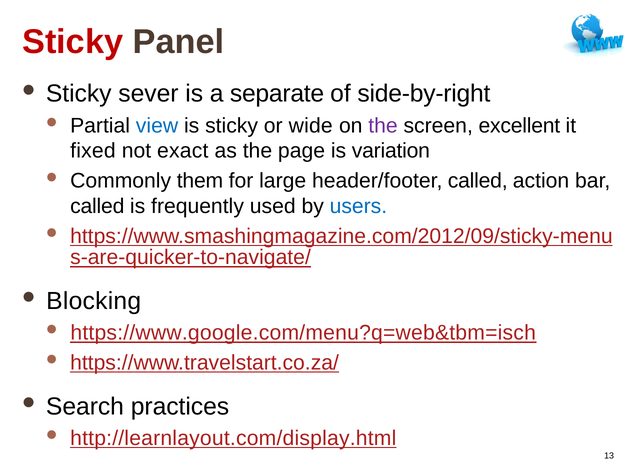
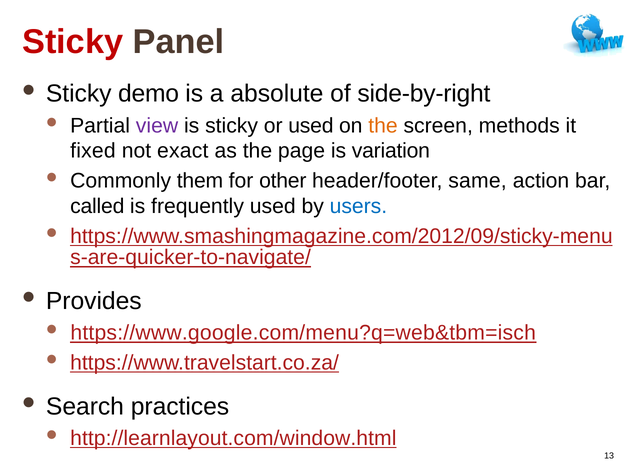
sever: sever -> demo (149, 94)
separate: separate -> absolute (277, 94)
view colour: blue -> purple (157, 125)
or wide: wide -> used (311, 125)
the colour: purple -> orange (383, 125)
excellent: excellent -> methods (519, 125)
large: large -> other (283, 181)
header/footer called: called -> same (478, 181)
Blocking: Blocking -> Provides (94, 301)
http://learnlayout.com/display.html: http://learnlayout.com/display.html -> http://learnlayout.com/window.html (233, 438)
